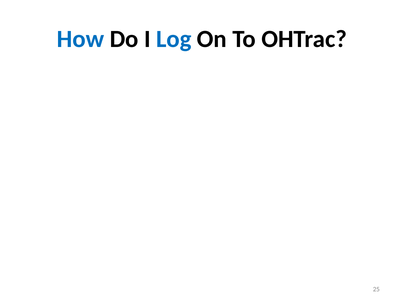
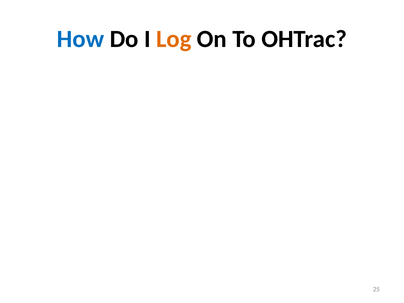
Log colour: blue -> orange (174, 39)
